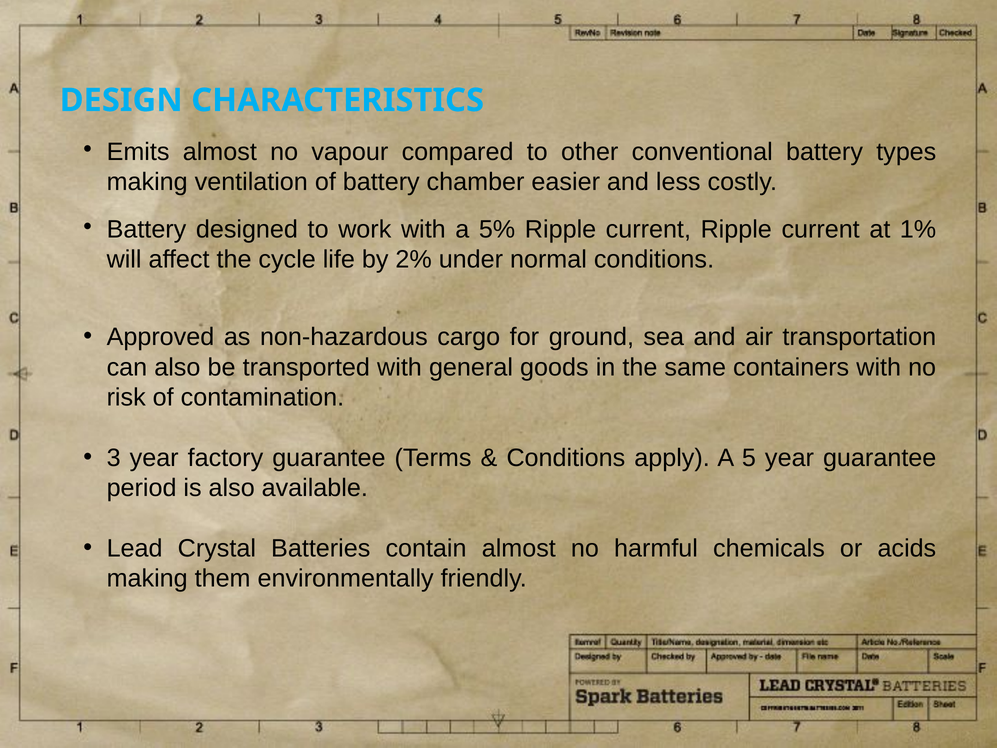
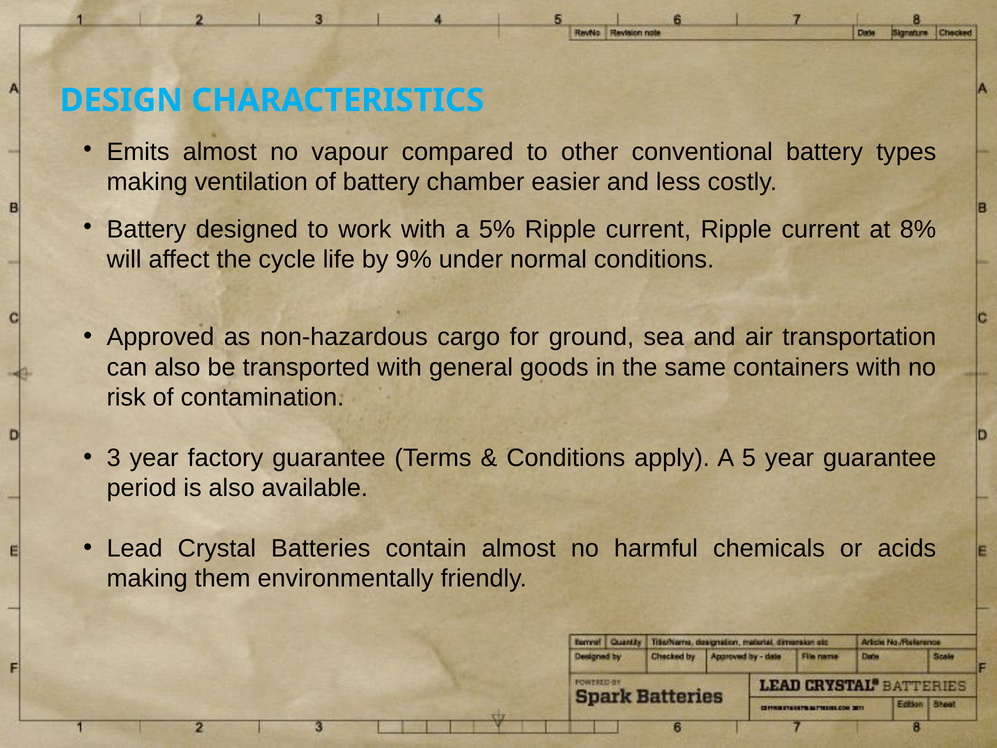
1%: 1% -> 8% (918, 229)
2%: 2% -> 9% (414, 259)
